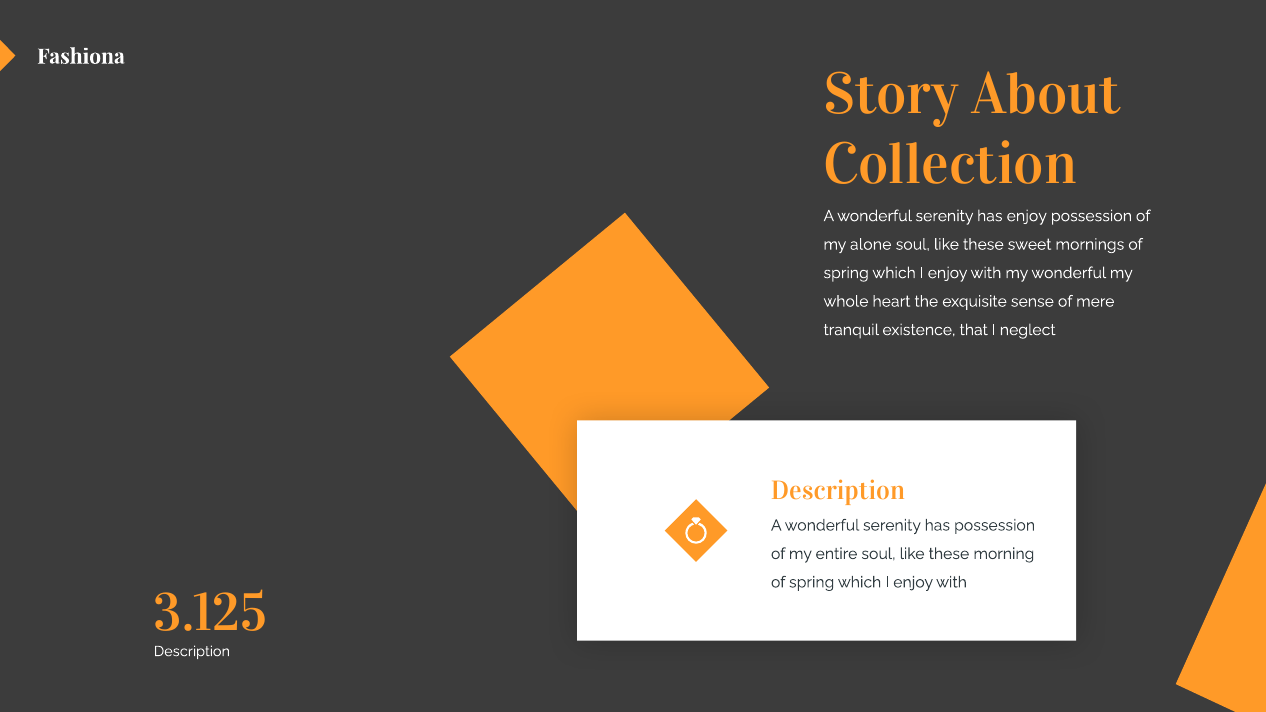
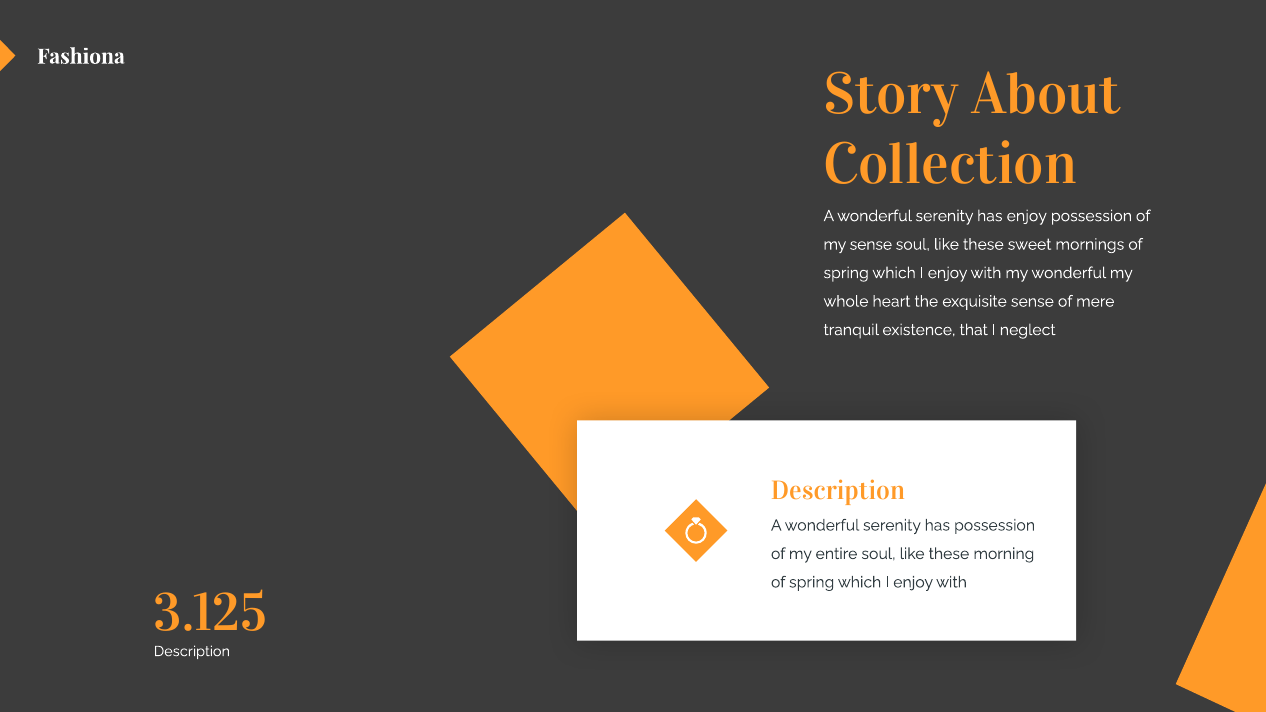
my alone: alone -> sense (871, 244)
